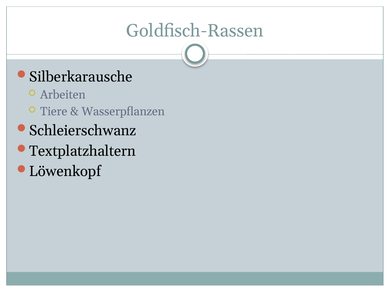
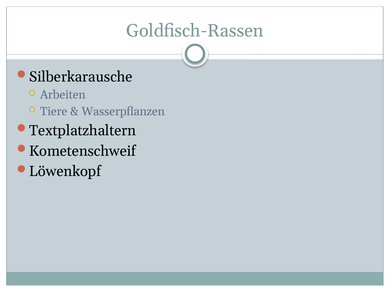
Schleierschwanz: Schleierschwanz -> Textplatzhaltern (83, 131)
Textplatzhaltern: Textplatzhaltern -> Kometenschweif (82, 151)
